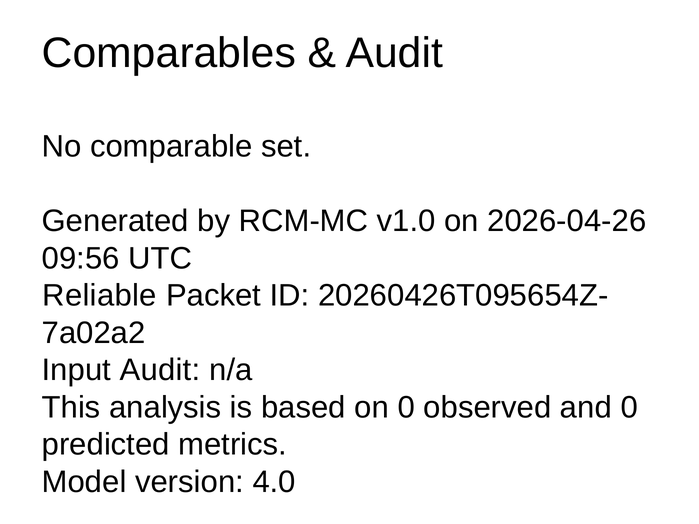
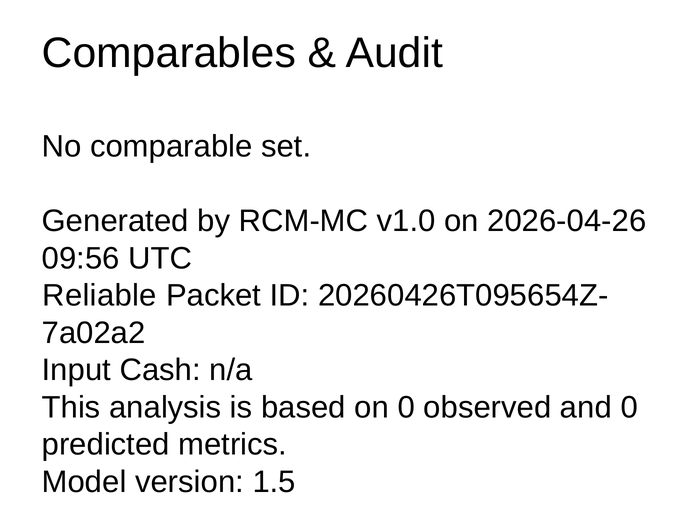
Input Audit: Audit -> Cash (160, 370)
4.0: 4.0 -> 1.5 (274, 482)
